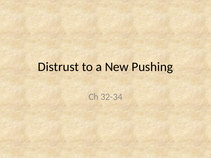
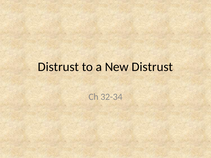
New Pushing: Pushing -> Distrust (152, 67)
